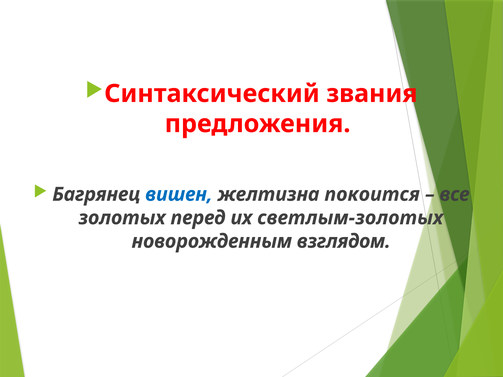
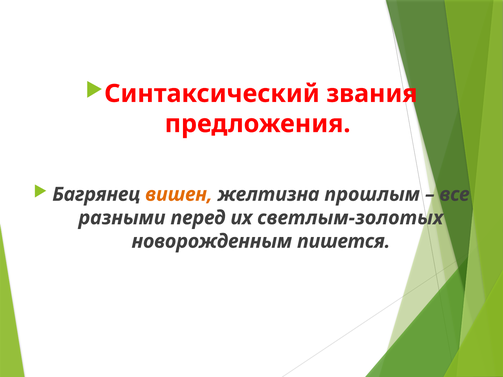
вишен colour: blue -> orange (179, 194)
покоится: покоится -> прошлым (372, 194)
золотых: золотых -> разными (122, 218)
взглядом: взглядом -> пишется (344, 241)
